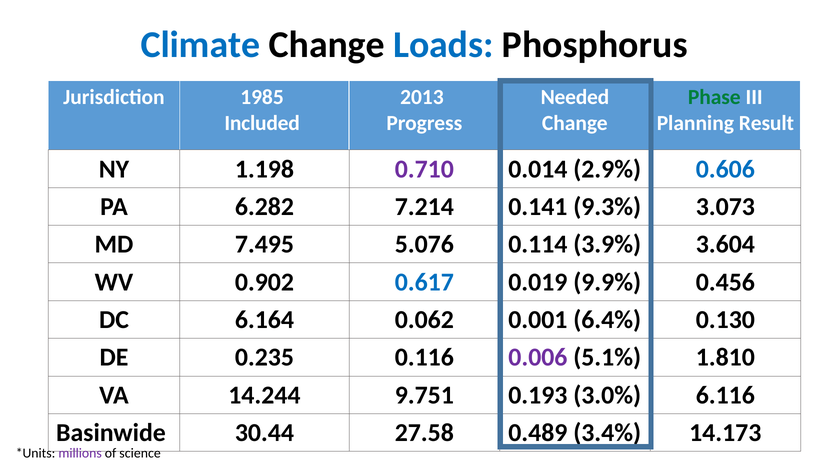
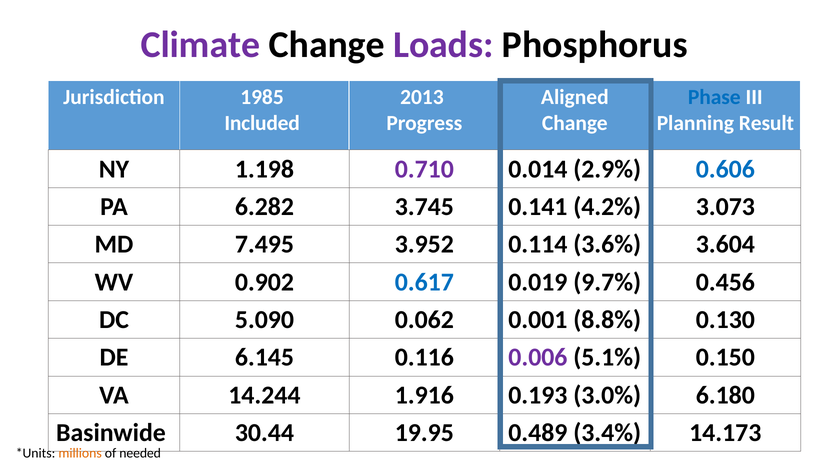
Climate colour: blue -> purple (200, 45)
Loads colour: blue -> purple (443, 45)
Needed: Needed -> Aligned (575, 97)
Phase colour: green -> blue (714, 97)
7.214: 7.214 -> 3.745 (424, 207)
9.3%: 9.3% -> 4.2% (607, 207)
5.076: 5.076 -> 3.952 (424, 245)
3.9%: 3.9% -> 3.6% (607, 245)
9.9%: 9.9% -> 9.7% (607, 282)
6.164: 6.164 -> 5.090 (264, 320)
6.4%: 6.4% -> 8.8% (607, 320)
0.235: 0.235 -> 6.145 (264, 358)
1.810: 1.810 -> 0.150 (725, 358)
9.751: 9.751 -> 1.916 (424, 396)
6.116: 6.116 -> 6.180 (725, 396)
27.58: 27.58 -> 19.95 (424, 433)
millions colour: purple -> orange (80, 454)
science: science -> needed (140, 454)
